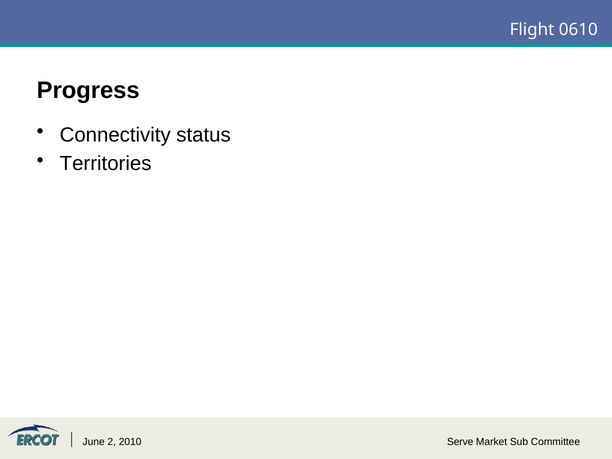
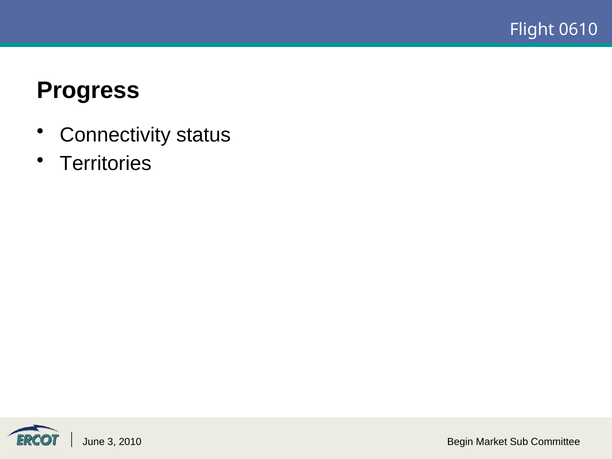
2: 2 -> 3 (112, 442)
Serve: Serve -> Begin (460, 442)
